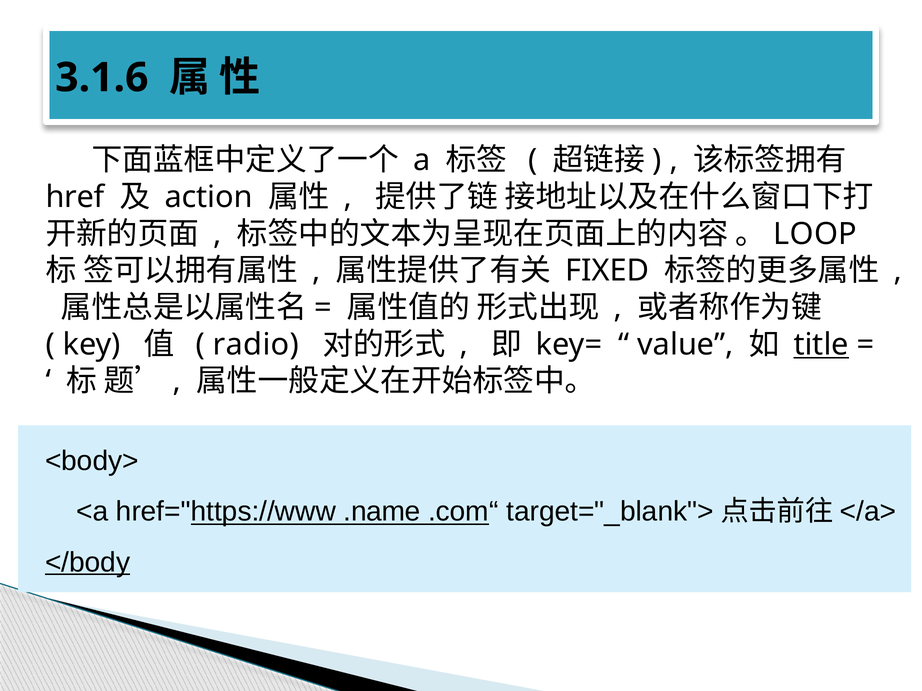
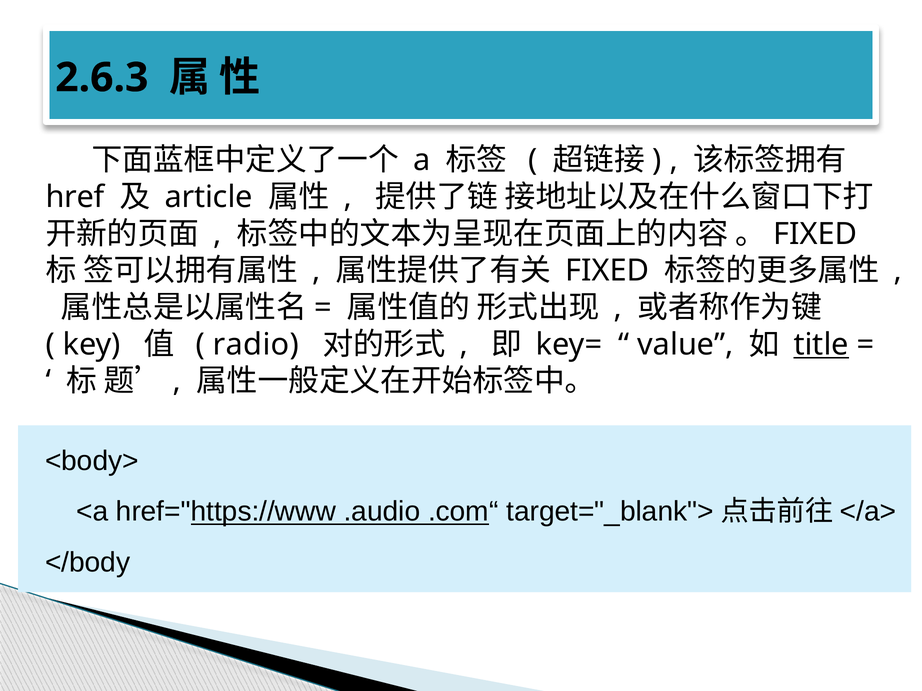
3.1.6: 3.1.6 -> 2.6.3 (102, 78)
action: action -> article (209, 197)
LOOP: LOOP -> FIXED (815, 234)
.name: .name -> .audio (382, 512)
</body underline: present -> none (88, 563)
